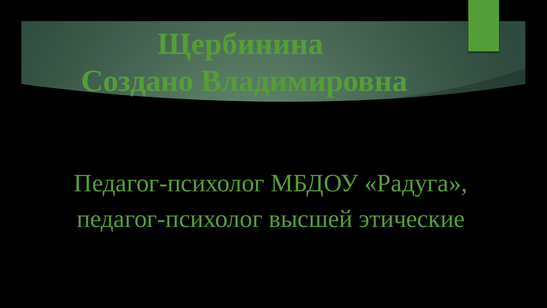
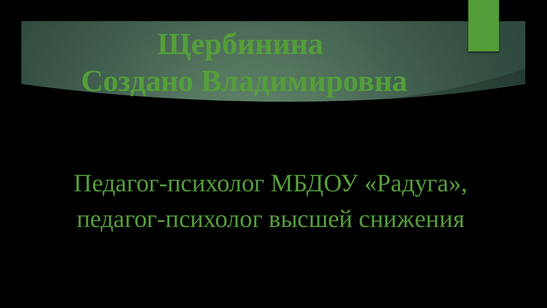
этические: этические -> снижения (412, 219)
